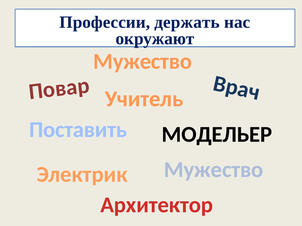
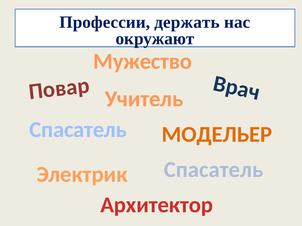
Поставить: Поставить -> Спасатель (78, 130)
МОДЕЛЬЕР colour: black -> orange (217, 135)
Электрик Мужество: Мужество -> Спасатель (214, 170)
